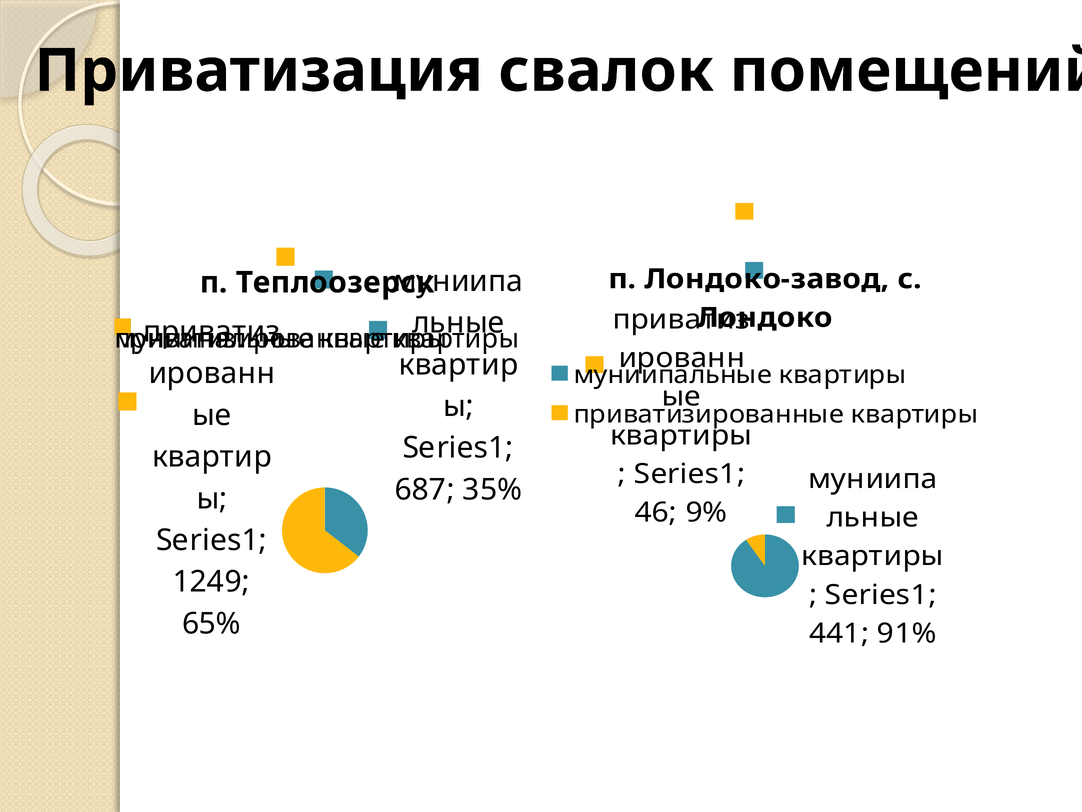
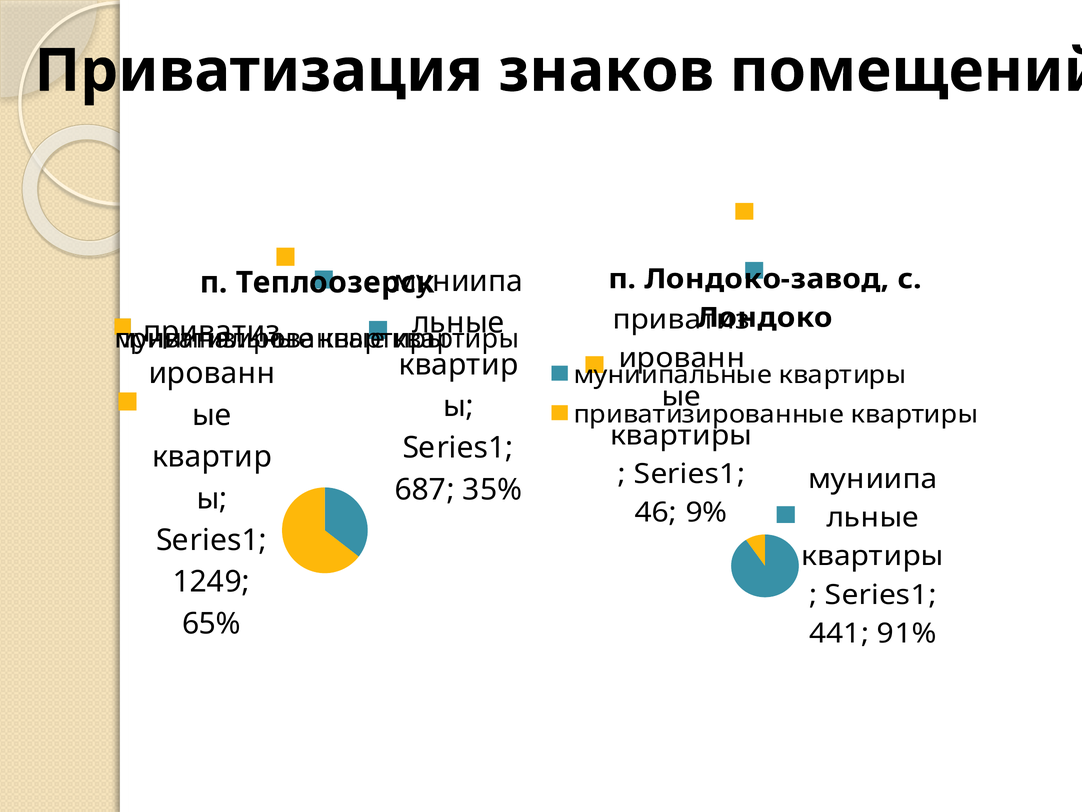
свалок: свалок -> знаков (606, 71)
